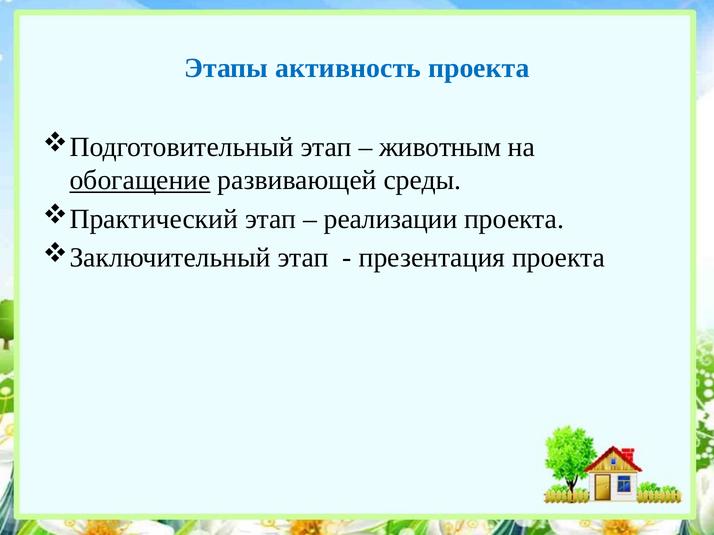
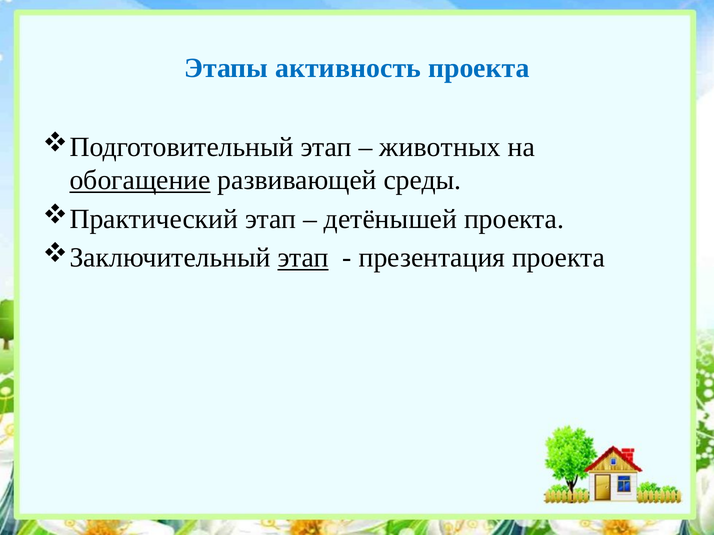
животным: животным -> животных (440, 147)
реализации: реализации -> детёнышей (391, 219)
этап underline: none -> present (303, 258)
